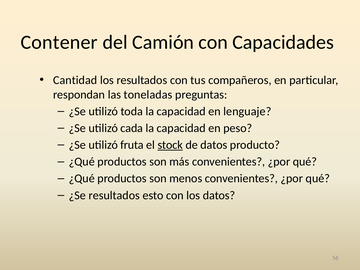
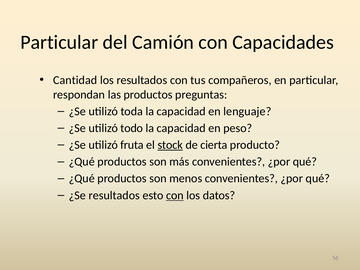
Contener: Contener -> Particular (59, 42)
las toneladas: toneladas -> productos (148, 95)
cada: cada -> todo (132, 128)
de datos: datos -> cierta (214, 145)
con underline: none -> present (175, 195)
